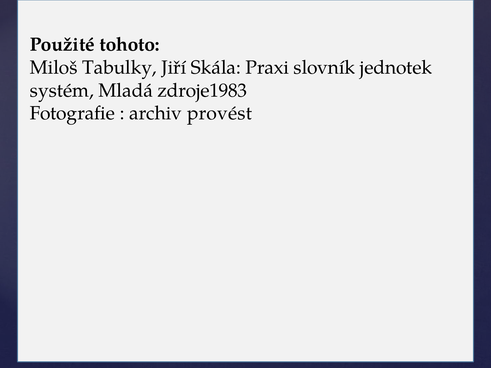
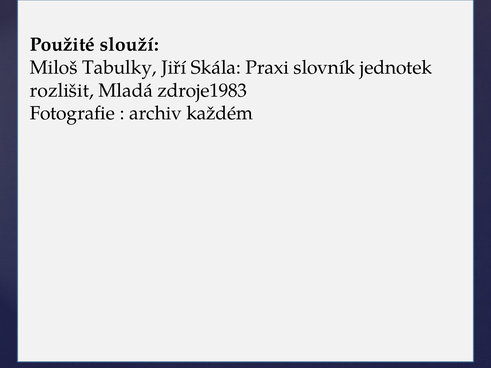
tohoto: tohoto -> slouží (129, 45)
systém: systém -> rozlišit (62, 91)
provést: provést -> každém (220, 113)
